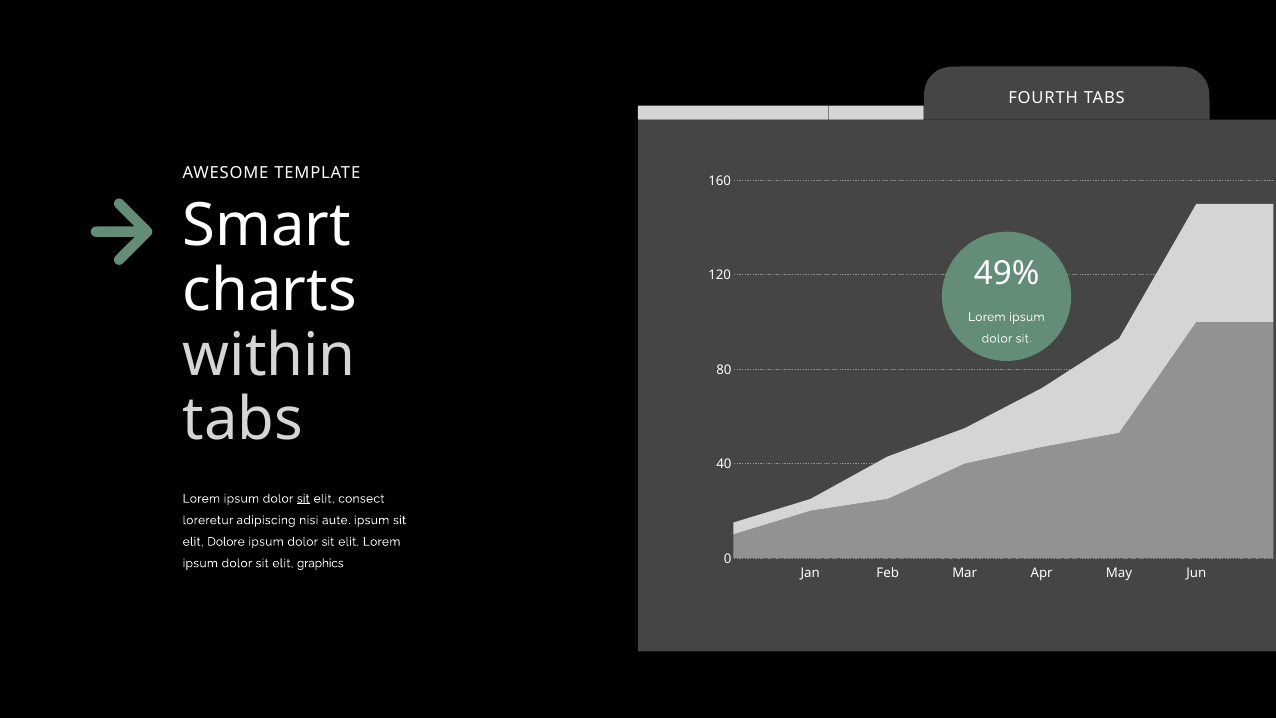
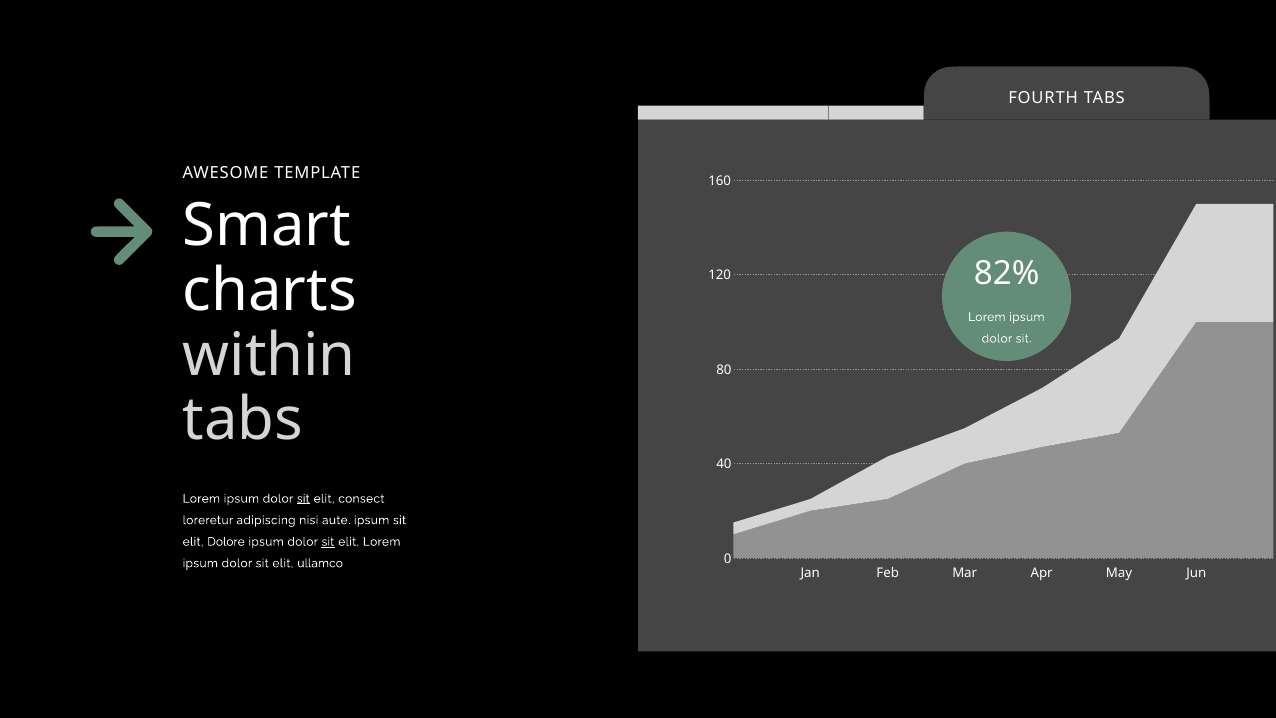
49%: 49% -> 82% (1007, 274)
sit underline: none -> present (328, 542)
graphics: graphics -> ullamco (320, 563)
